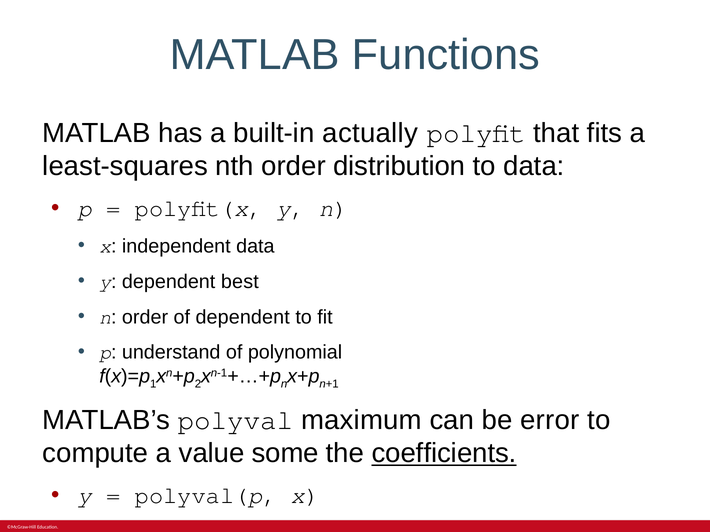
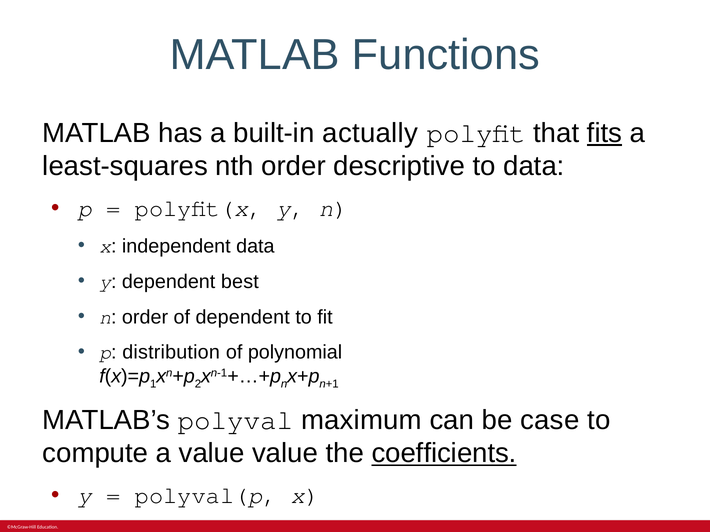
fits underline: none -> present (605, 133)
distribution: distribution -> descriptive (399, 166)
understand: understand -> distribution (171, 353)
error: error -> case (550, 420)
value some: some -> value (285, 454)
